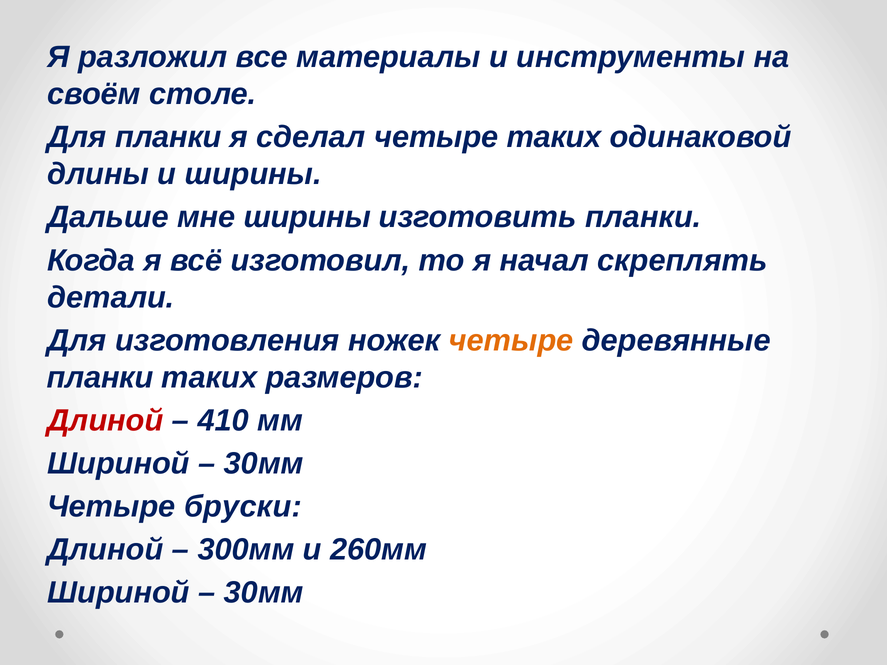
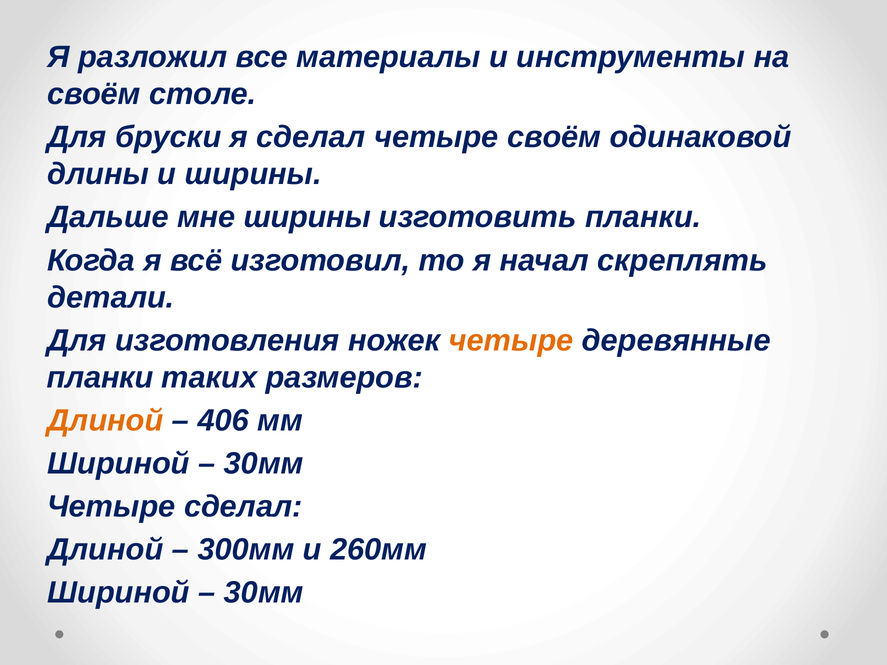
Для планки: планки -> бруски (168, 137)
четыре таких: таких -> своём (554, 137)
Длиной colour: red -> orange (105, 421)
410: 410 -> 406 (223, 421)
Четыре бруски: бруски -> сделал (243, 507)
